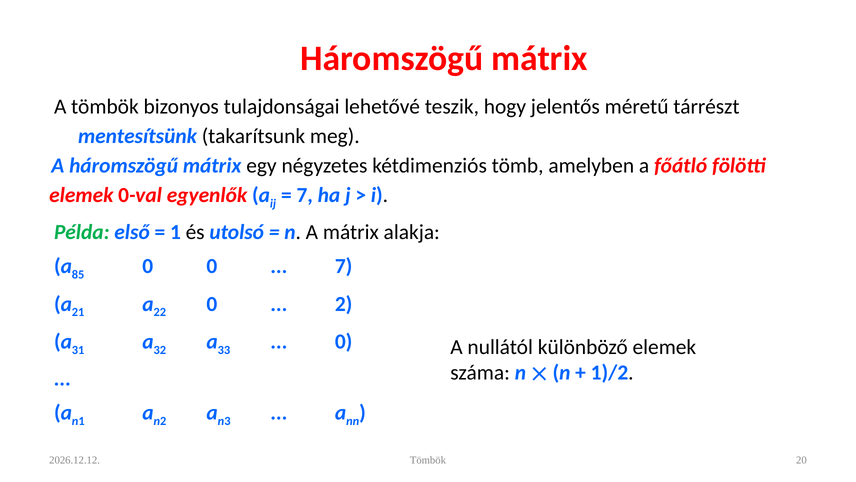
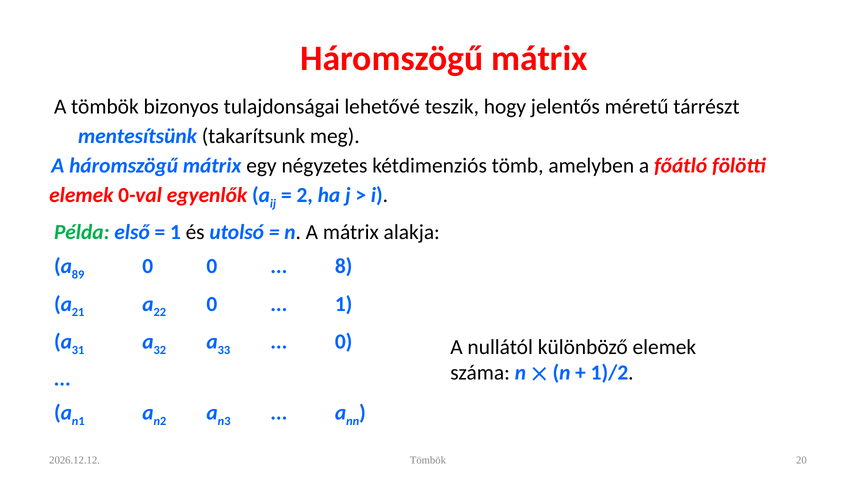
7: 7 -> 2 (305, 195)
85: 85 -> 89 (78, 274)
7: 7 -> 8 (344, 266)
2: 2 -> 1 (344, 304)
